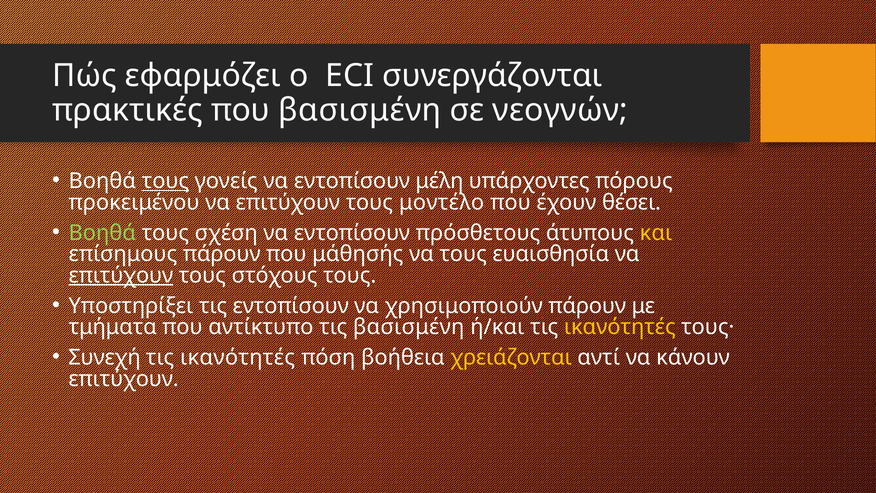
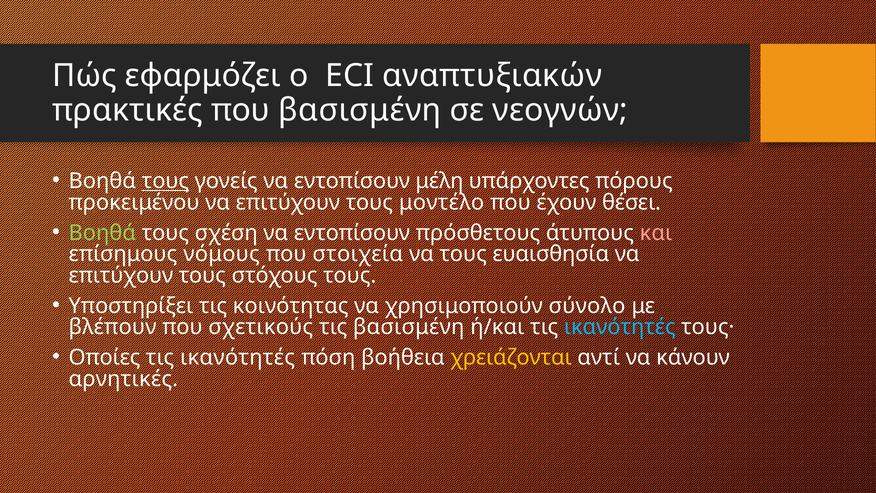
συνεργάζονται: συνεργάζονται -> αναπτυξιακών (492, 75)
και colour: yellow -> pink (656, 233)
επίσημους πάρουν: πάρουν -> νόμους (222, 254)
μάθησής: μάθησής -> στοιχεία (358, 254)
επιτύχουν underline: present -> none (121, 275)
τις εντοπίσουν: εντοπίσουν -> κοινότητας (291, 306)
χρησιμοποιούν πάρουν: πάρουν -> σύνολο (587, 306)
τμήματα: τμήματα -> βλέπουν (113, 327)
αντίκτυπο: αντίκτυπο -> σχετικούς (261, 327)
ικανότητές colour: yellow -> light blue (620, 327)
Συνεχή: Συνεχή -> Οποίες (104, 357)
επιτύχουν: επιτύχουν -> αρνητικές (123, 379)
